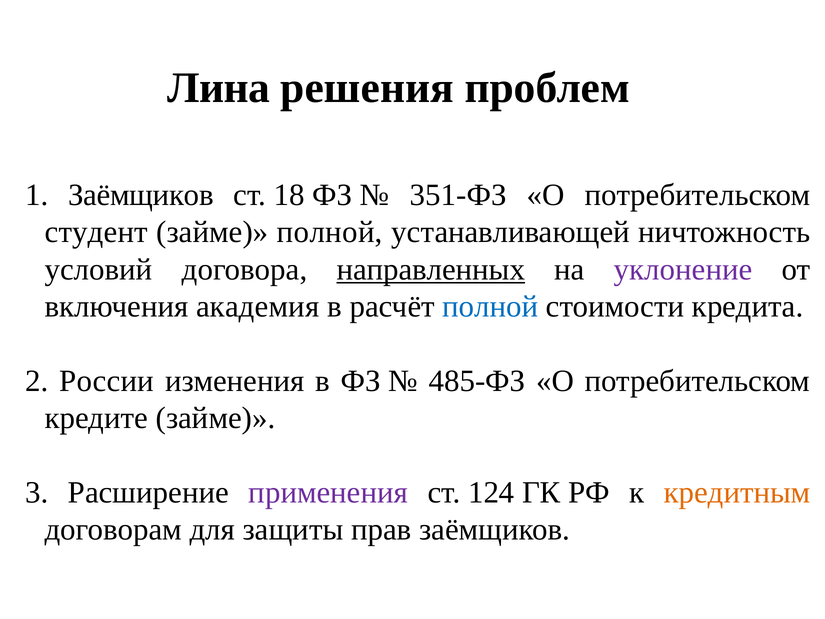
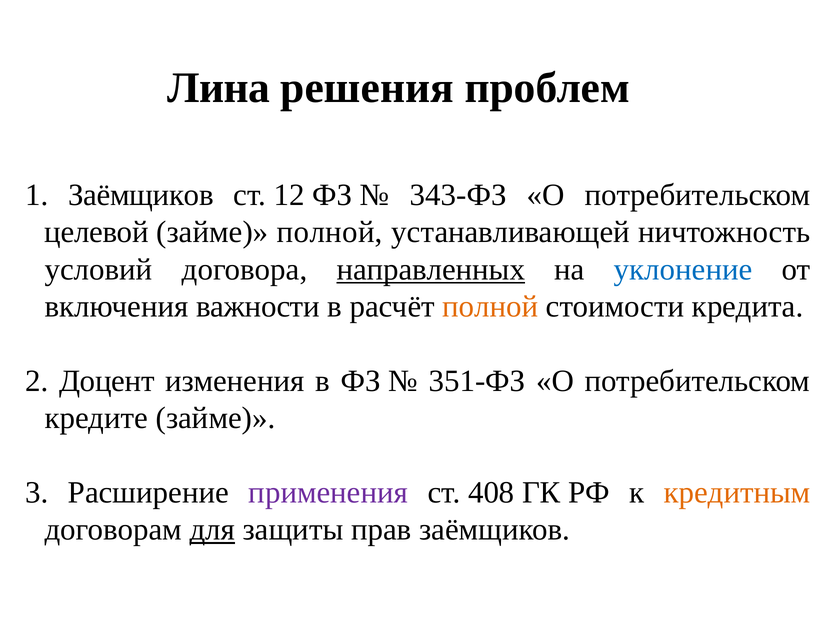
18: 18 -> 12 (289, 195)
351-ФЗ: 351-ФЗ -> 343-ФЗ (458, 195)
студент: студент -> целевой (97, 232)
уклонение colour: purple -> blue (683, 269)
академия: академия -> важности (258, 306)
полной colour: blue -> orange (490, 306)
России: России -> Доцент (107, 381)
485-ФЗ: 485-ФЗ -> 351-ФЗ (477, 381)
124: 124 -> 408 (491, 492)
для underline: none -> present (212, 529)
